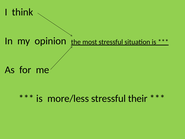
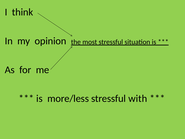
their: their -> with (138, 98)
